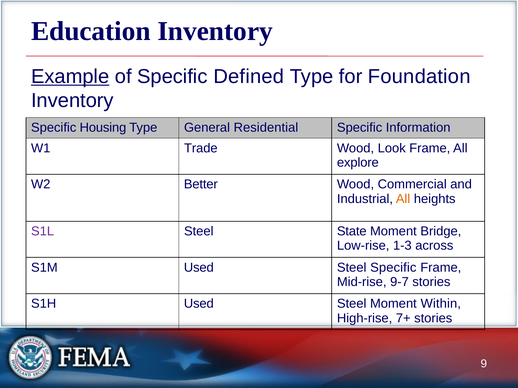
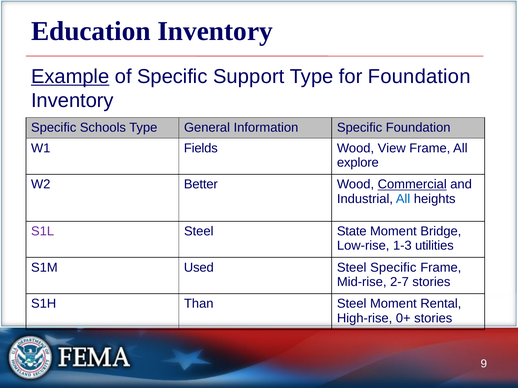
Defined: Defined -> Support (249, 77)
Housing: Housing -> Schools (103, 128)
Residential: Residential -> Information (266, 128)
Specific Information: Information -> Foundation (418, 128)
Trade: Trade -> Fields (201, 148)
Look: Look -> View (392, 148)
Commercial underline: none -> present (412, 185)
All colour: orange -> blue (403, 199)
across: across -> utilities (434, 246)
9-7: 9-7 -> 2-7 (399, 282)
S1H Used: Used -> Than (199, 304)
Within: Within -> Rental (441, 304)
7+: 7+ -> 0+ (403, 319)
